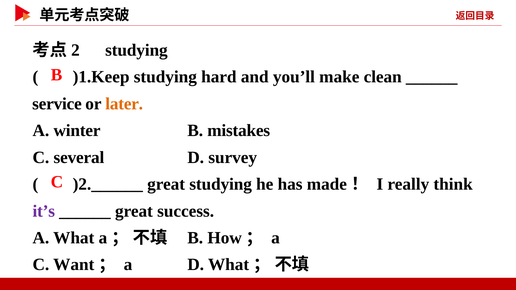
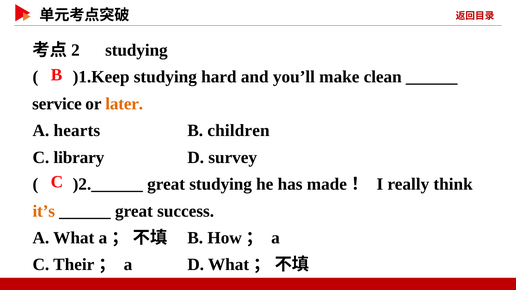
winter: winter -> hearts (77, 131)
mistakes: mistakes -> children (239, 131)
several: several -> library (79, 158)
it’s colour: purple -> orange (44, 211)
Want: Want -> Their (74, 265)
